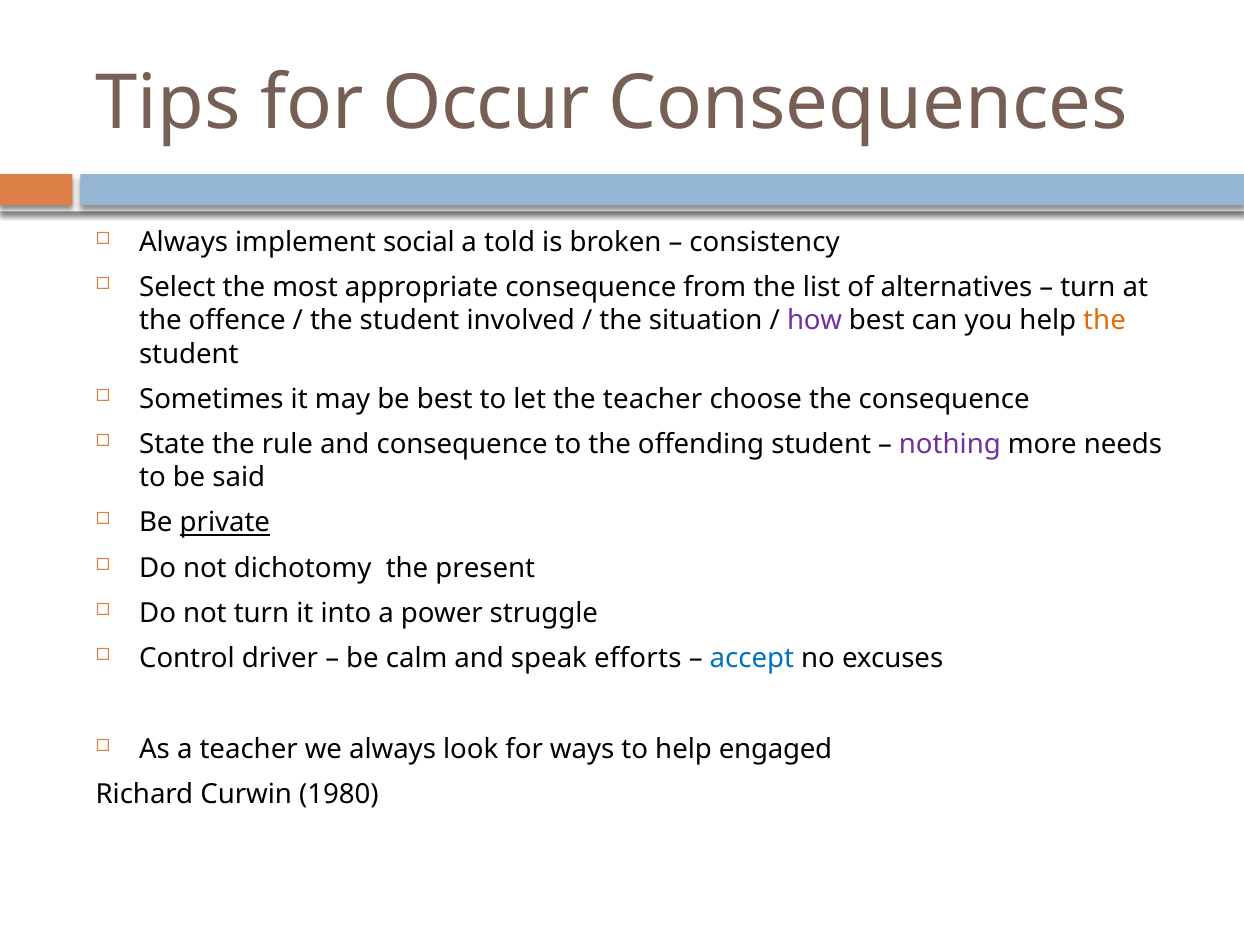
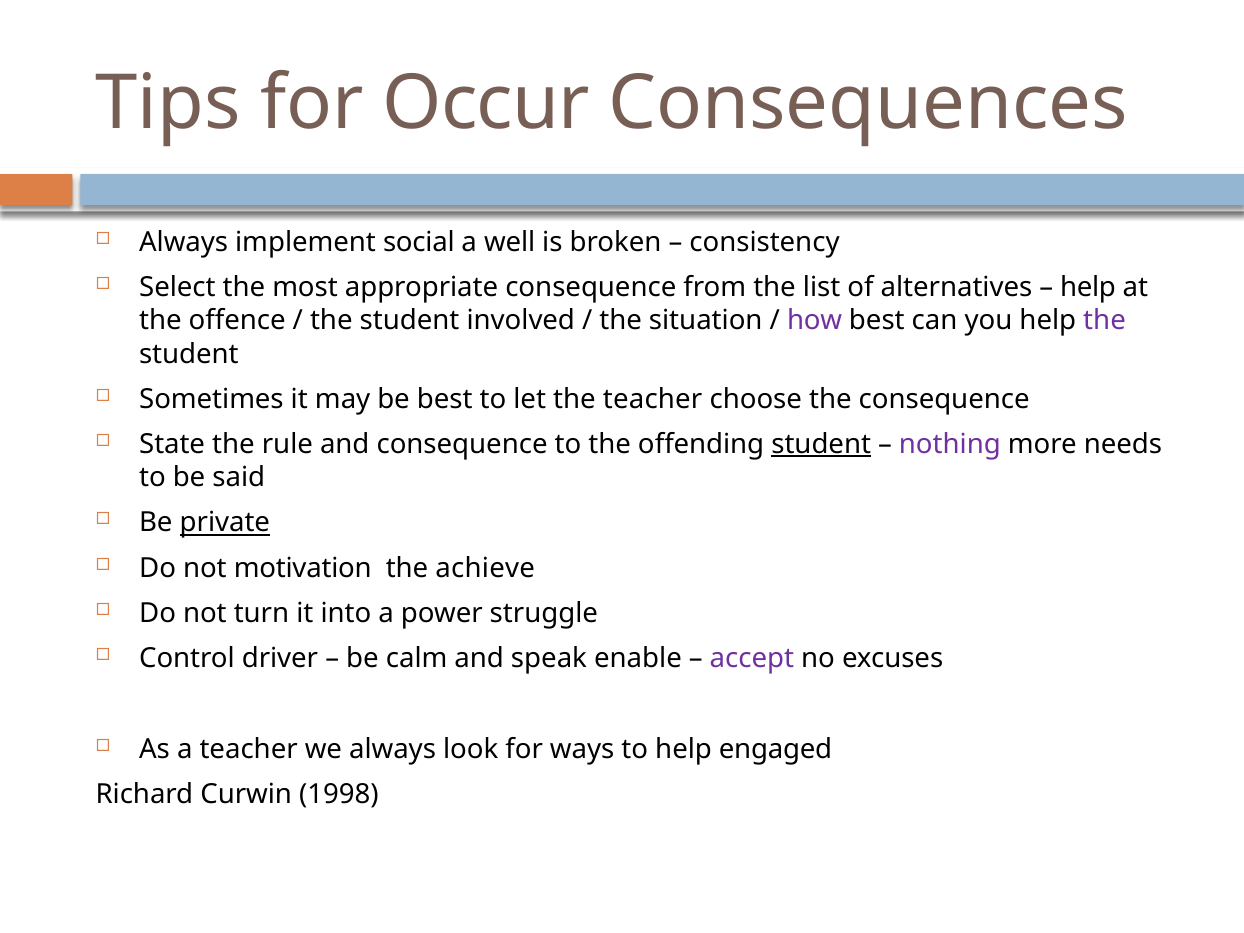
told: told -> well (510, 242)
turn: turn -> help (1088, 288)
the colour: orange -> purple (1105, 321)
student underline: none -> present (821, 444)
dichotomy: dichotomy -> motivation (303, 568)
present: present -> achieve (485, 568)
efforts: efforts -> enable (638, 659)
accept colour: blue -> purple (752, 659)
1980: 1980 -> 1998 (339, 794)
